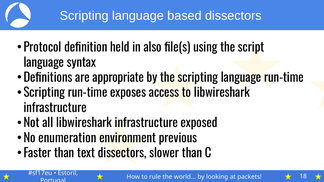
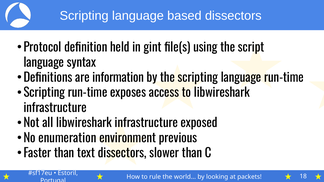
also: also -> gint (153, 48)
appropriate: appropriate -> information (118, 78)
